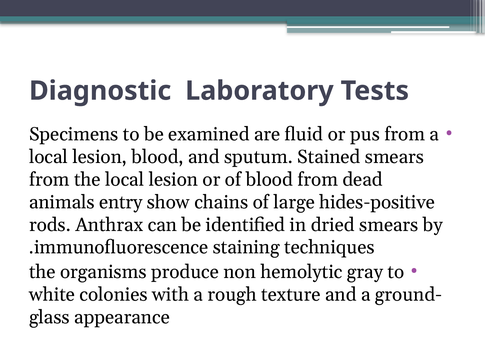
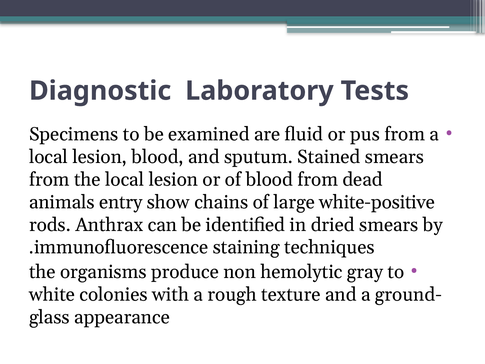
hides-positive: hides-positive -> white-positive (377, 202)
